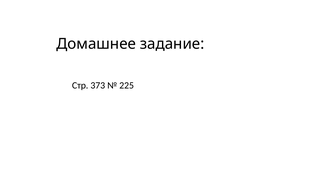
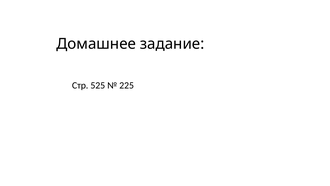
373: 373 -> 525 (98, 85)
